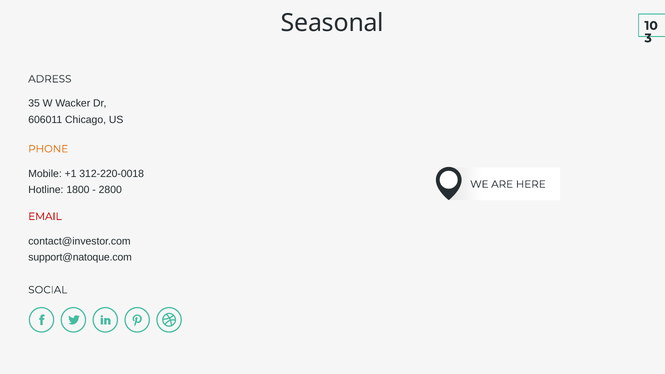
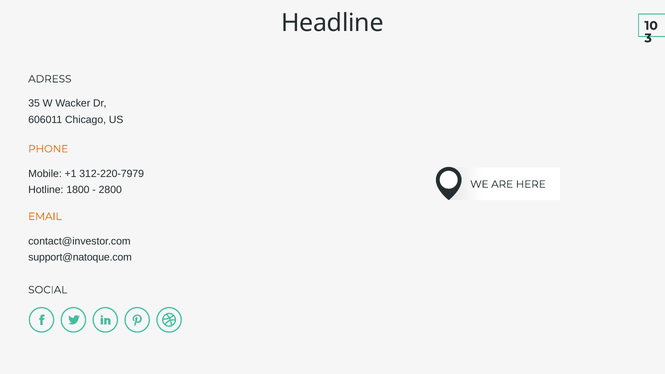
Seasonal: Seasonal -> Headline (332, 23)
312-220-0018: 312-220-0018 -> 312-220-7979 (112, 174)
EMAIL colour: red -> orange (45, 216)
